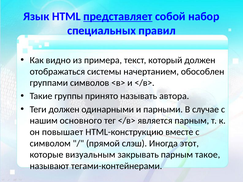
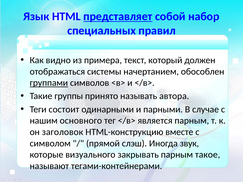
группами underline: none -> present (49, 83)
Теги должен: должен -> состоит (64, 109)
повышает: повышает -> заголовок (63, 132)
этот: этот -> звук (189, 143)
визуальным: визуальным -> визуального (90, 155)
